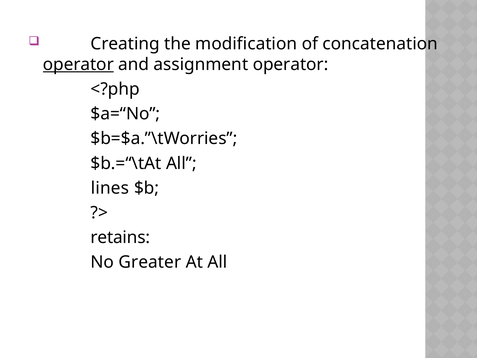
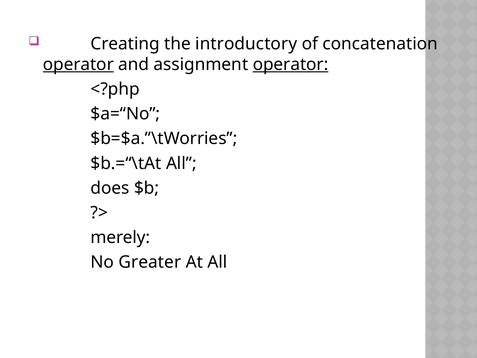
modification: modification -> introductory (246, 44)
operator underline: none -> present (290, 64)
lines: lines -> does (110, 188)
retains: retains -> merely (120, 237)
